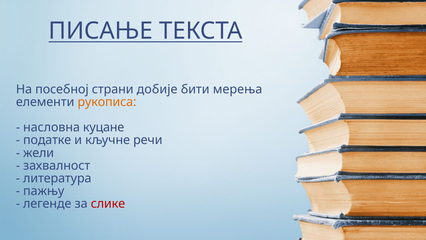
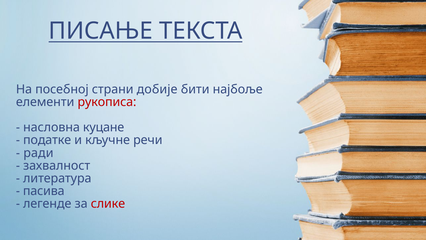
мерења: мерења -> најбоље (238, 89)
рукописа colour: orange -> red (107, 102)
жели: жели -> ради (38, 153)
пажњу: пажњу -> пасива (44, 191)
